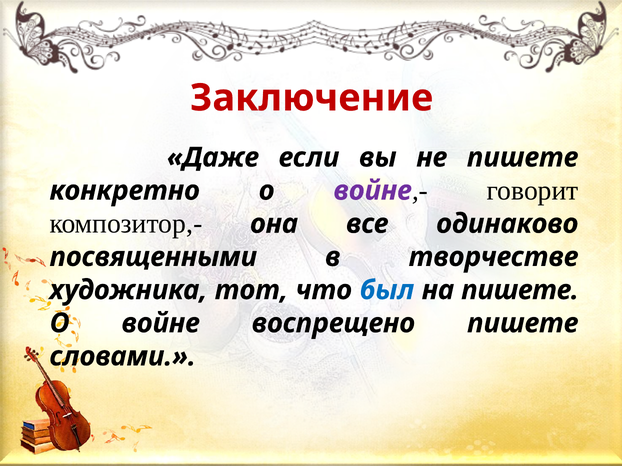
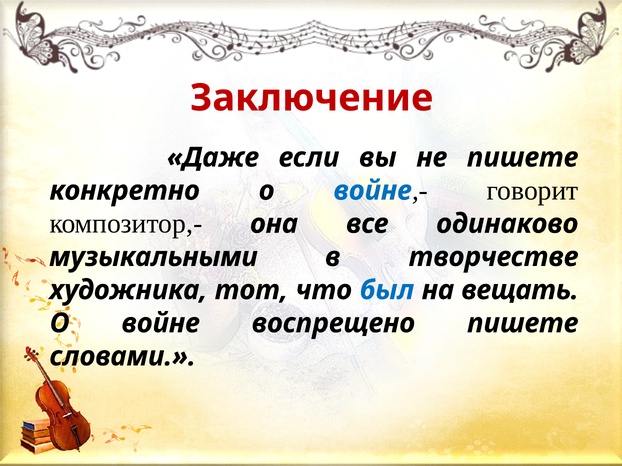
войне colour: purple -> blue (373, 191)
посвященными: посвященными -> музыкальными (153, 257)
на пишете: пишете -> вещать (520, 290)
